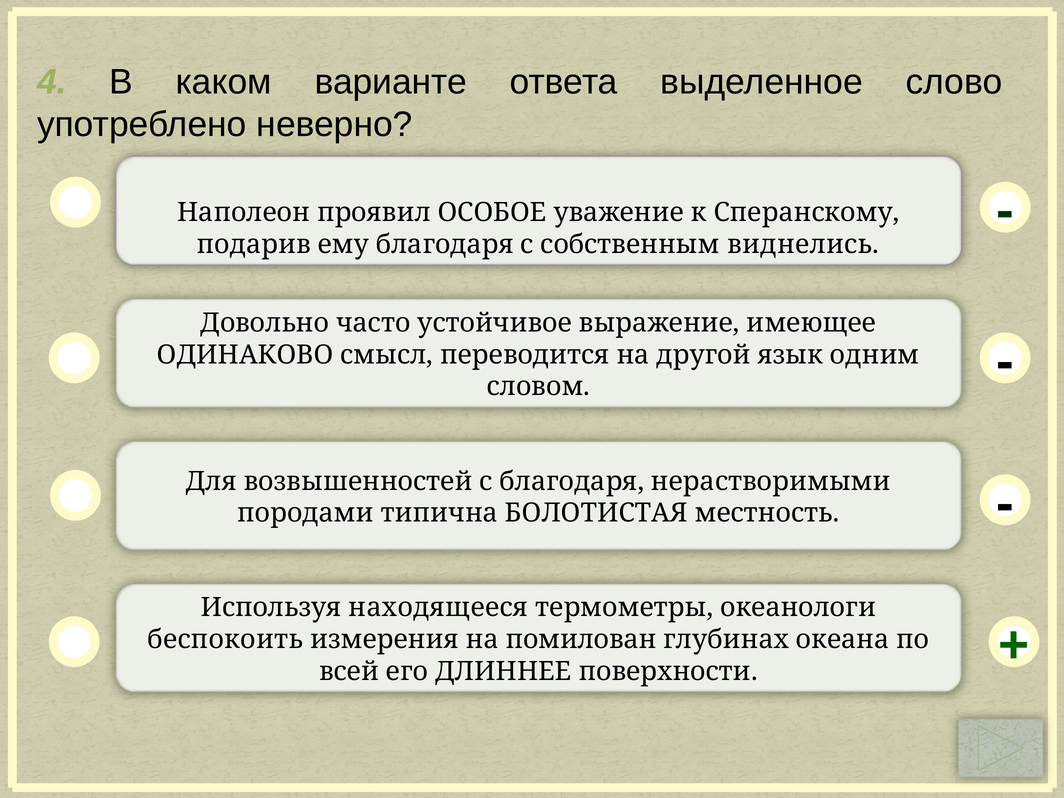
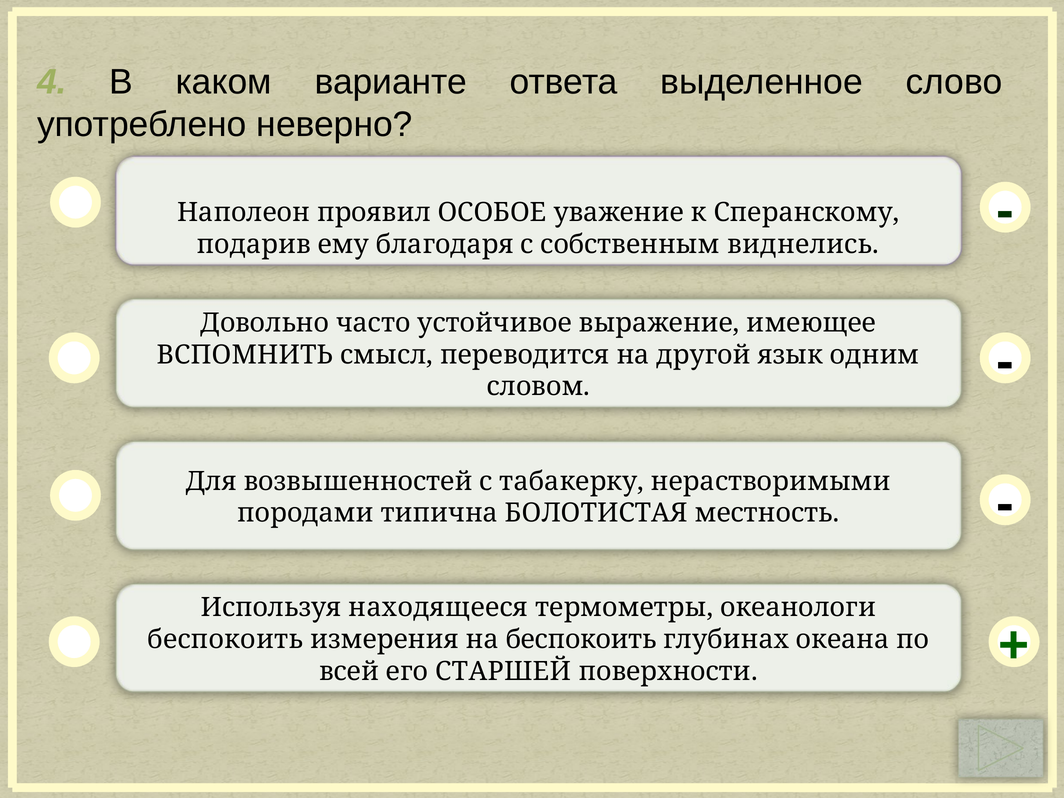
ОДИНАКОВО: ОДИНАКОВО -> ВСПОМНИТЬ (245, 355)
с благодаря: благодаря -> табакерку (572, 481)
на помилован: помилован -> беспокоить (581, 640)
ДЛИННЕЕ: ДЛИННЕЕ -> СТАРШЕЙ (503, 672)
